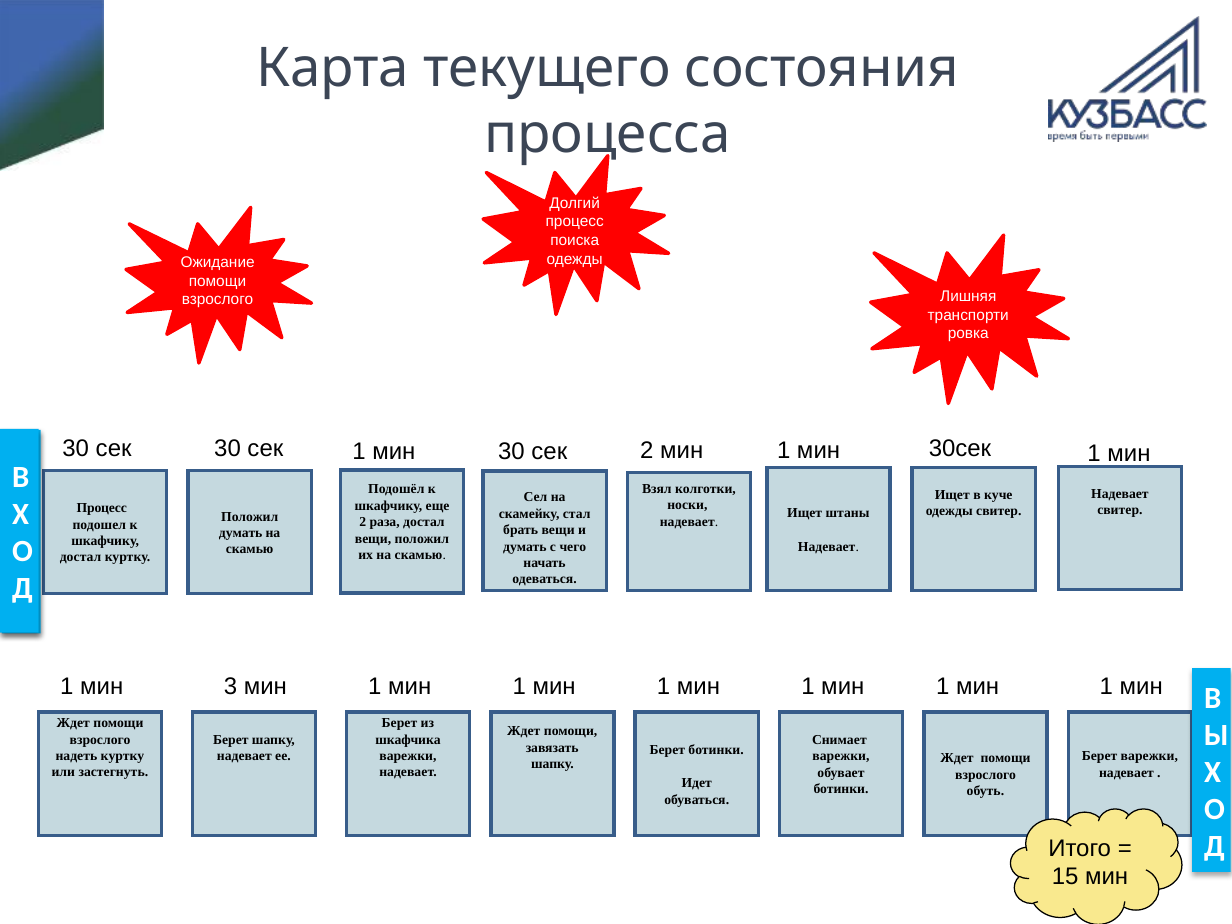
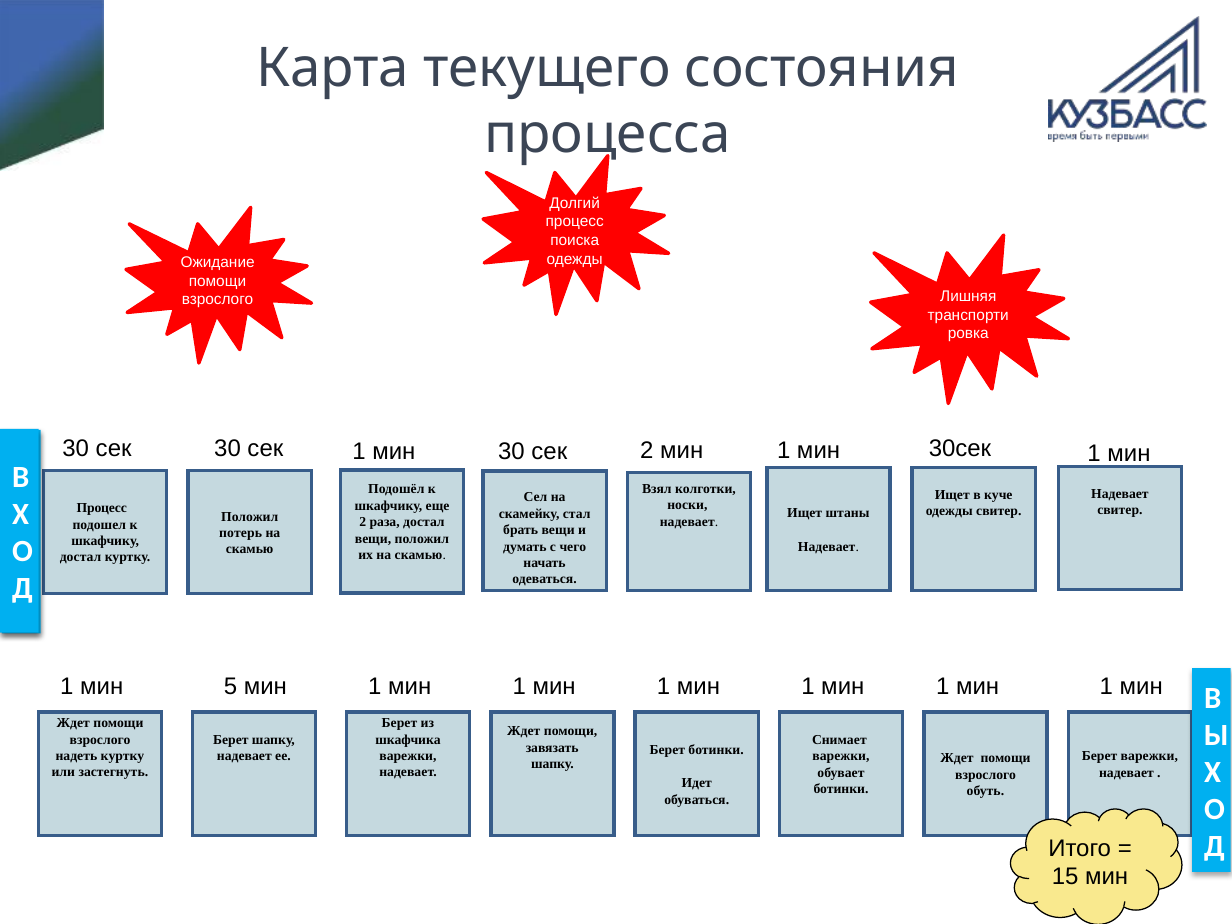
думать: думать -> потерь (241, 533)
3: 3 -> 5 (231, 686)
